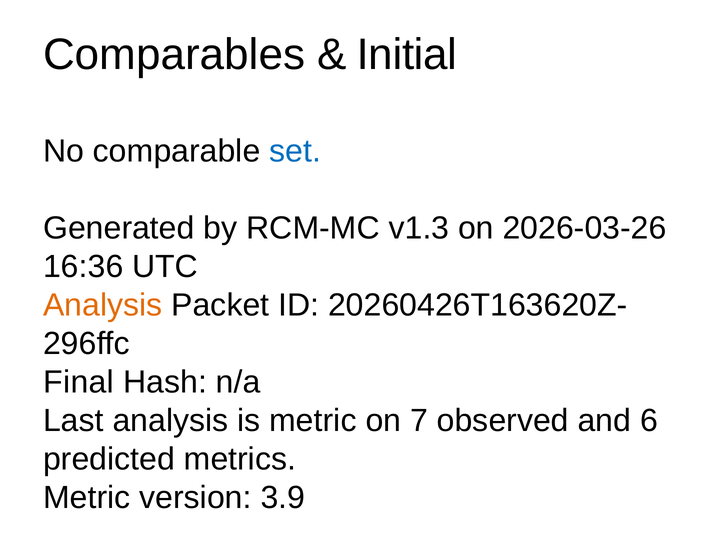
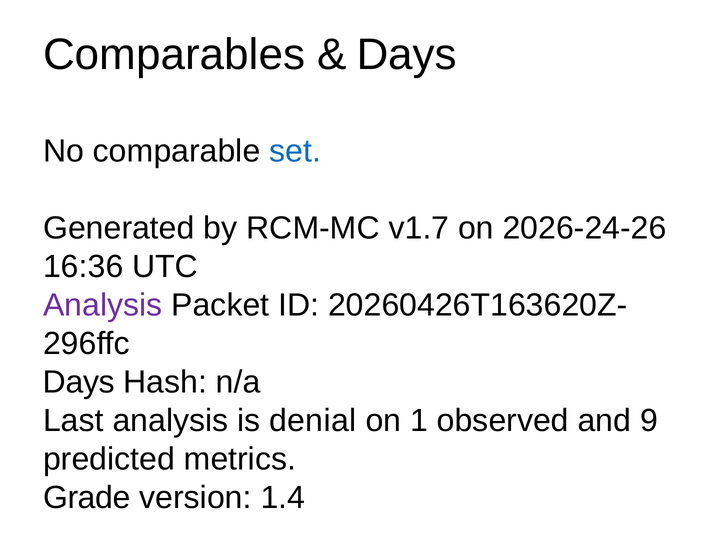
Initial: Initial -> Days (407, 55)
v1.3: v1.3 -> v1.7 (419, 228)
2026-03-26: 2026-03-26 -> 2026-24-26 (585, 228)
Analysis colour: orange -> purple (103, 305)
Final: Final -> Days (79, 382)
is metric: metric -> denial (313, 420)
7: 7 -> 1 (419, 420)
6: 6 -> 9 (649, 420)
Metric: Metric -> Grade (87, 497)
3.9: 3.9 -> 1.4 (283, 497)
